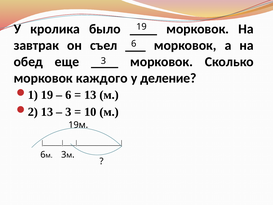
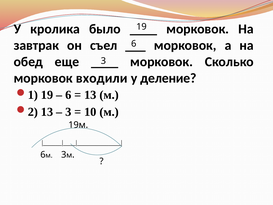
каждого: каждого -> входили (102, 78)
